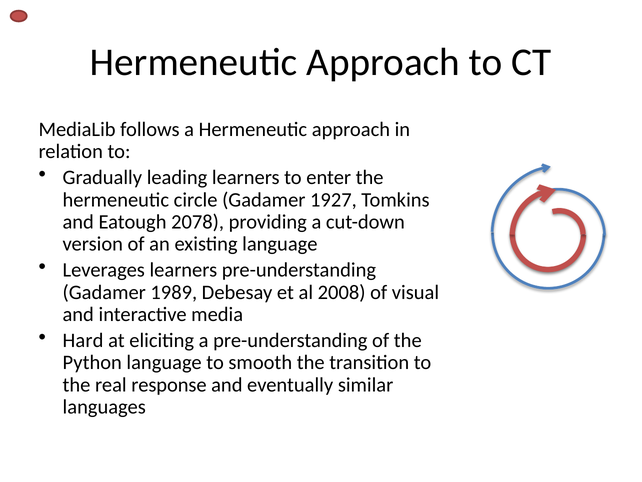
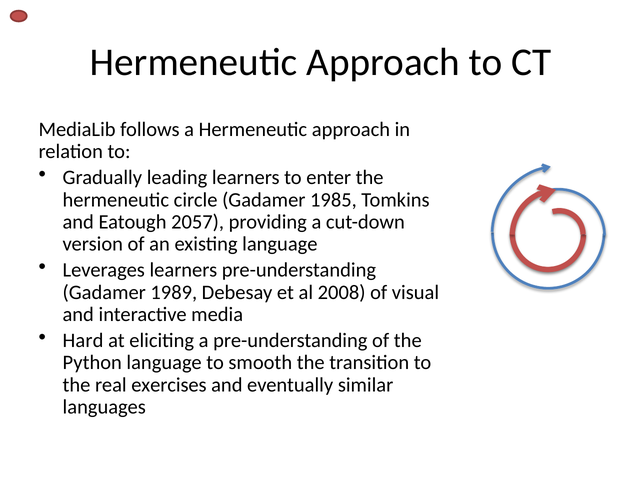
1927: 1927 -> 1985 (333, 200)
2078: 2078 -> 2057 (198, 222)
response: response -> exercises (169, 384)
